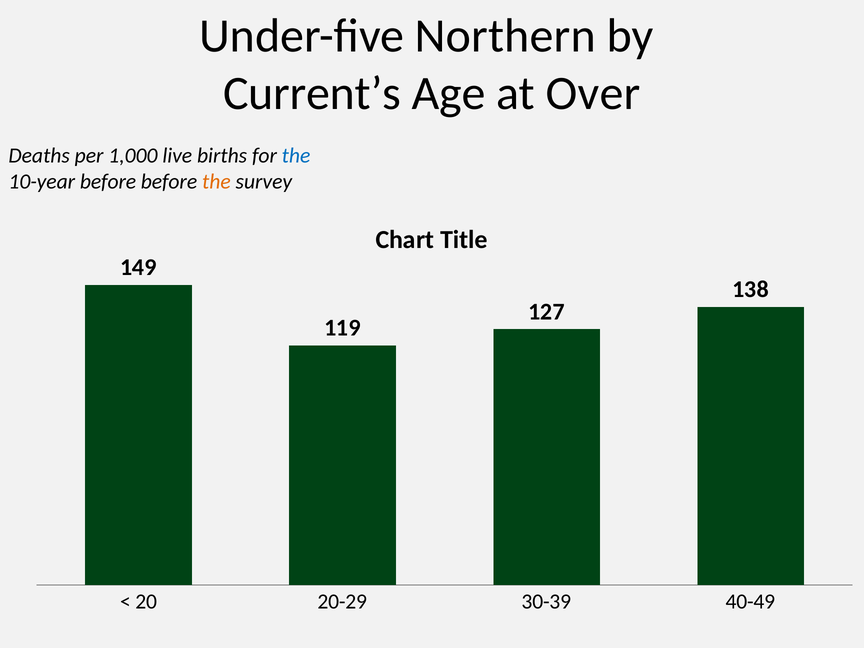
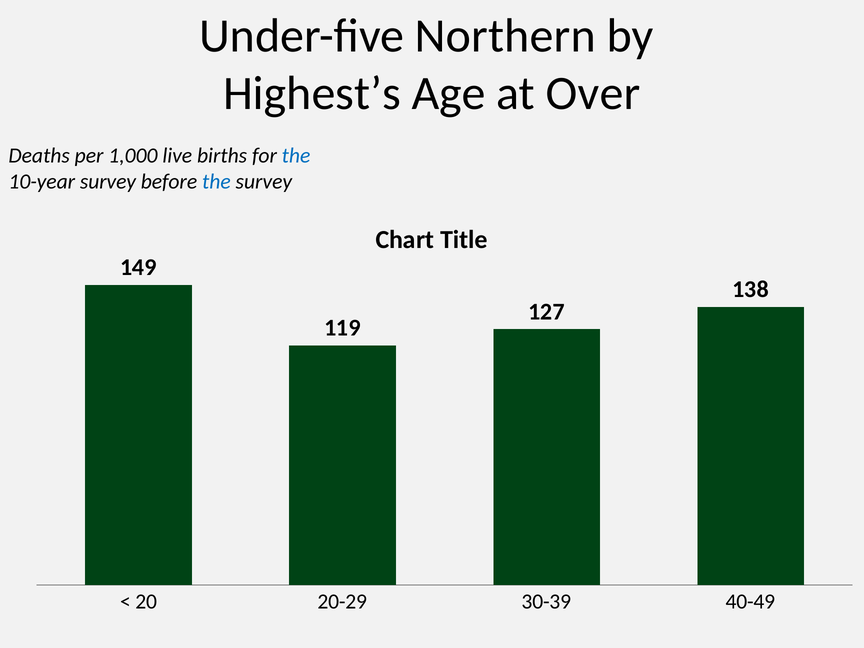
Current’s: Current’s -> Highest’s (312, 93)
10-year before: before -> survey (108, 181)
the colour: orange -> blue (216, 181)
